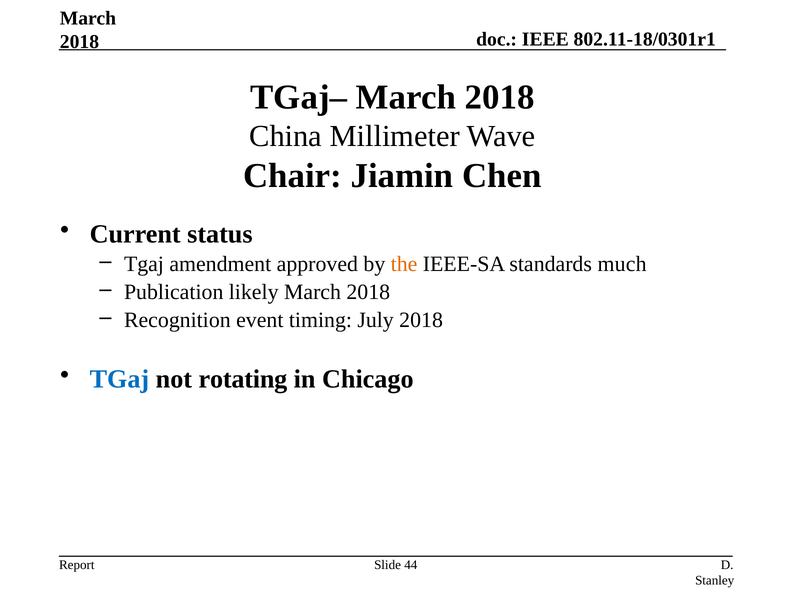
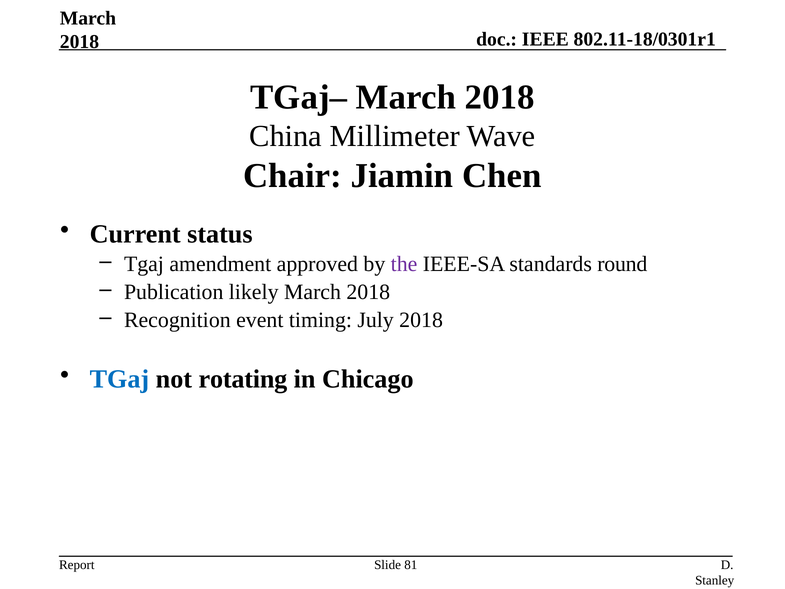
the colour: orange -> purple (404, 264)
much: much -> round (622, 264)
44: 44 -> 81 (411, 565)
